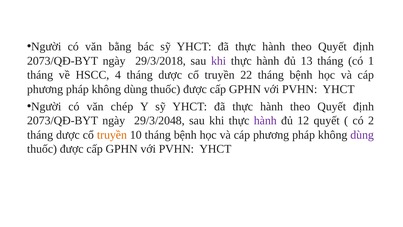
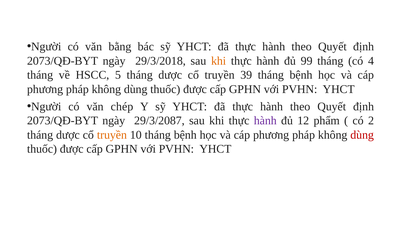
khi colour: purple -> orange (219, 61)
13: 13 -> 99 (307, 61)
1: 1 -> 4 (371, 61)
4: 4 -> 5 (118, 75)
22: 22 -> 39 (246, 75)
29/3/2048: 29/3/2048 -> 29/3/2087 (159, 121)
12 quyết: quyết -> phẩm (327, 121)
dùng colour: purple -> red (362, 135)
